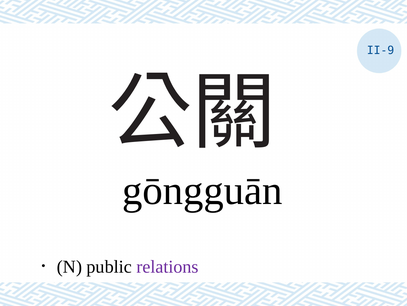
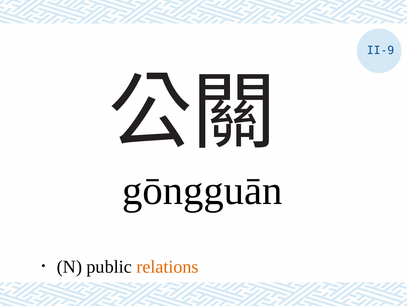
relations colour: purple -> orange (167, 266)
